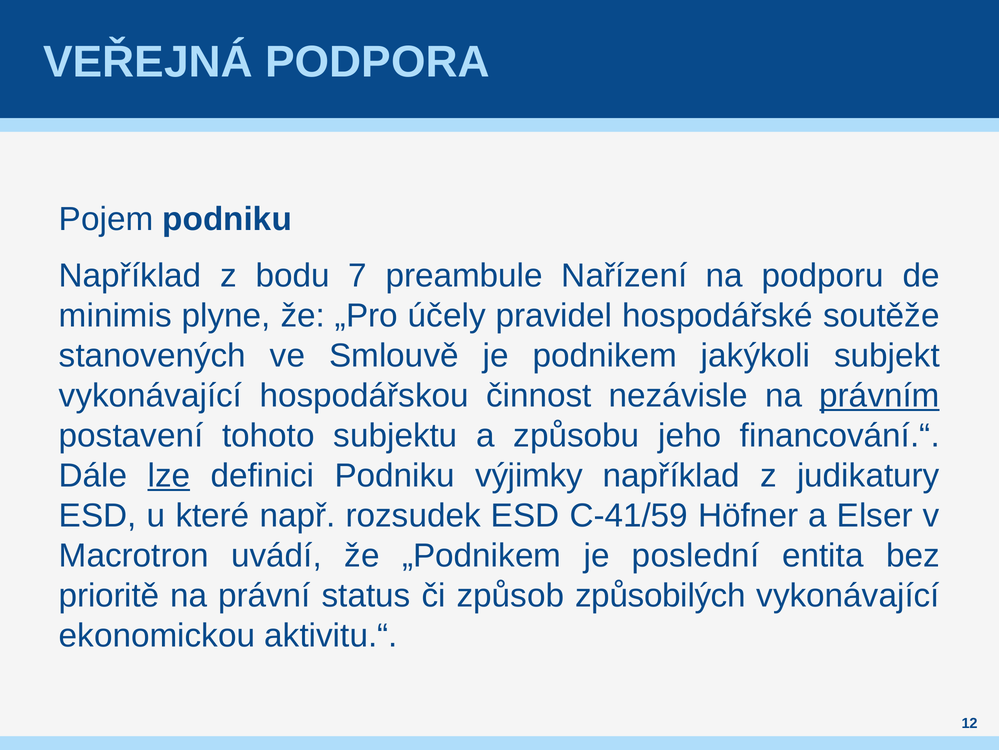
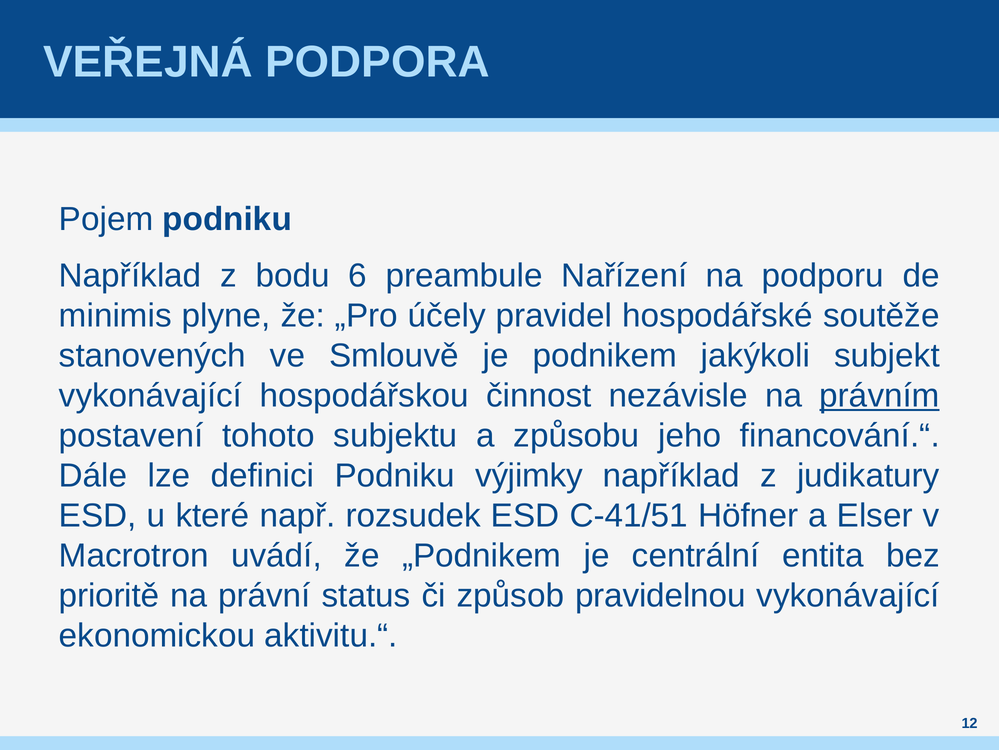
7: 7 -> 6 (358, 276)
lze underline: present -> none (169, 475)
C-41/59: C-41/59 -> C-41/51 (629, 515)
poslední: poslední -> centrální (696, 555)
způsobilých: způsobilých -> pravidelnou (660, 595)
